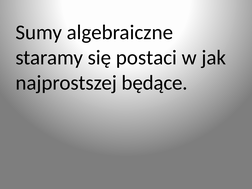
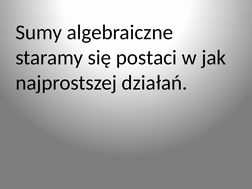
będące: będące -> działań (155, 83)
